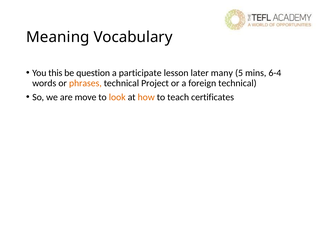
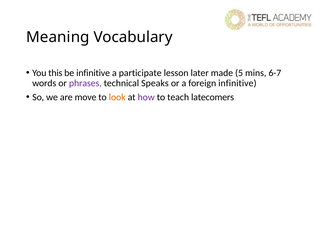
be question: question -> infinitive (93, 73)
many: many -> made (222, 73)
6-4: 6-4 -> 6-7 (275, 73)
phrases colour: orange -> purple (85, 83)
Project: Project -> Speaks (155, 83)
foreign technical: technical -> infinitive (237, 83)
how colour: orange -> purple (146, 97)
certificates: certificates -> latecomers (213, 97)
